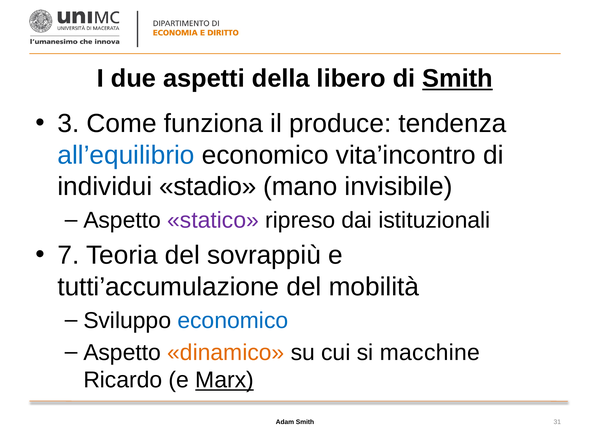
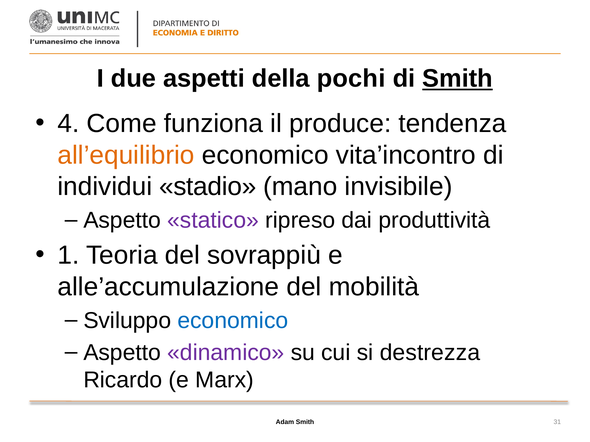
libero: libero -> pochi (351, 79)
3: 3 -> 4 (68, 124)
all’equilibrio colour: blue -> orange (126, 155)
istituzionali: istituzionali -> produttività (434, 221)
7: 7 -> 1 (68, 256)
tutti’accumulazione: tutti’accumulazione -> alle’accumulazione (168, 287)
dinamico colour: orange -> purple (226, 353)
macchine: macchine -> destrezza (430, 353)
Marx underline: present -> none (225, 381)
